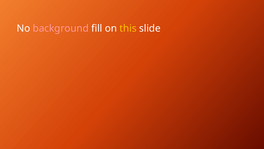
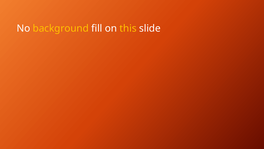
background colour: pink -> yellow (61, 28)
